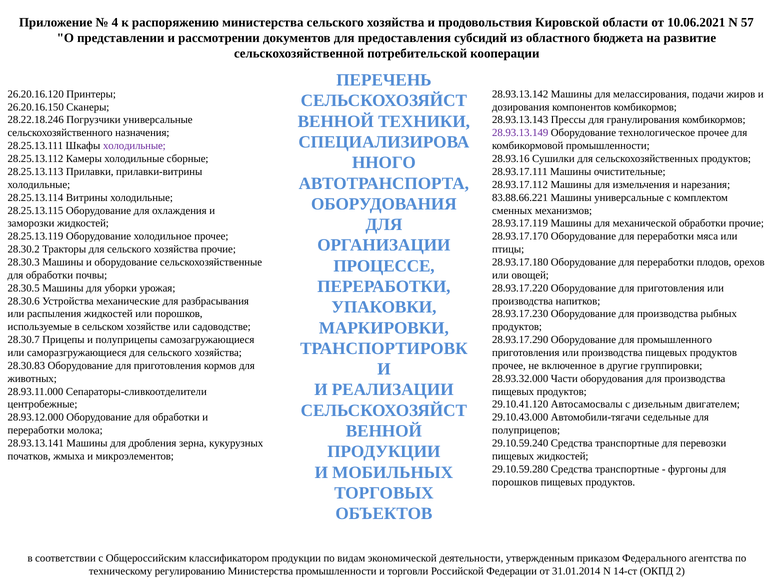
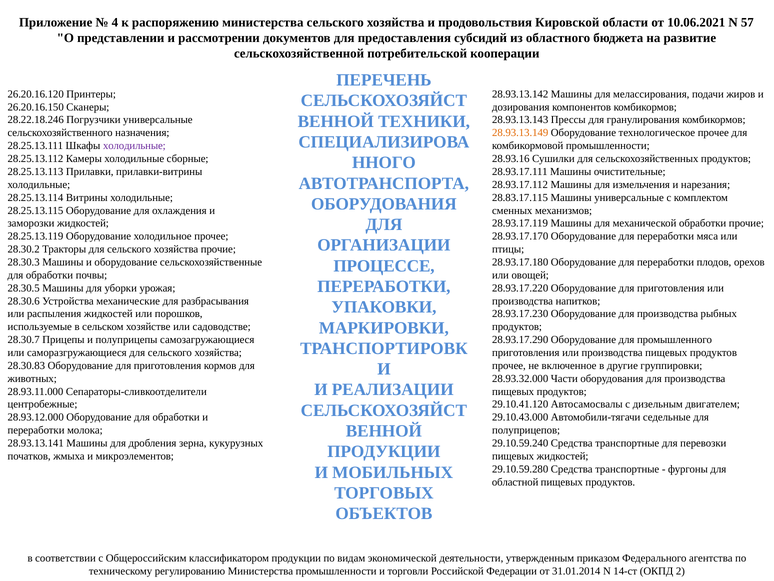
28.93.13.149 colour: purple -> orange (520, 133)
83.88.66.221: 83.88.66.221 -> 28.83.17.115 (520, 197)
порошков: порошков -> областной (515, 482)
